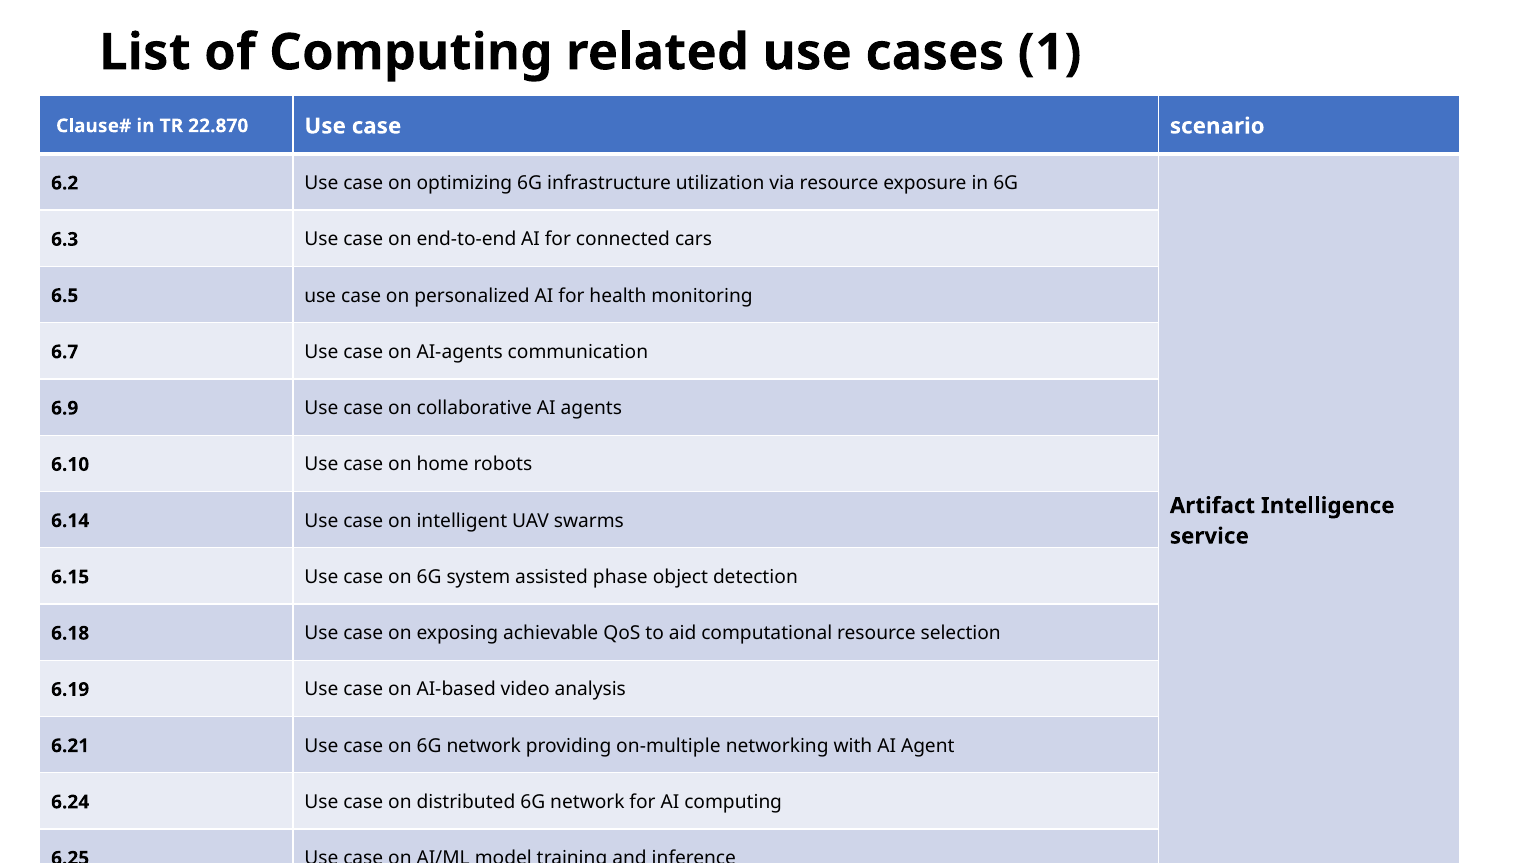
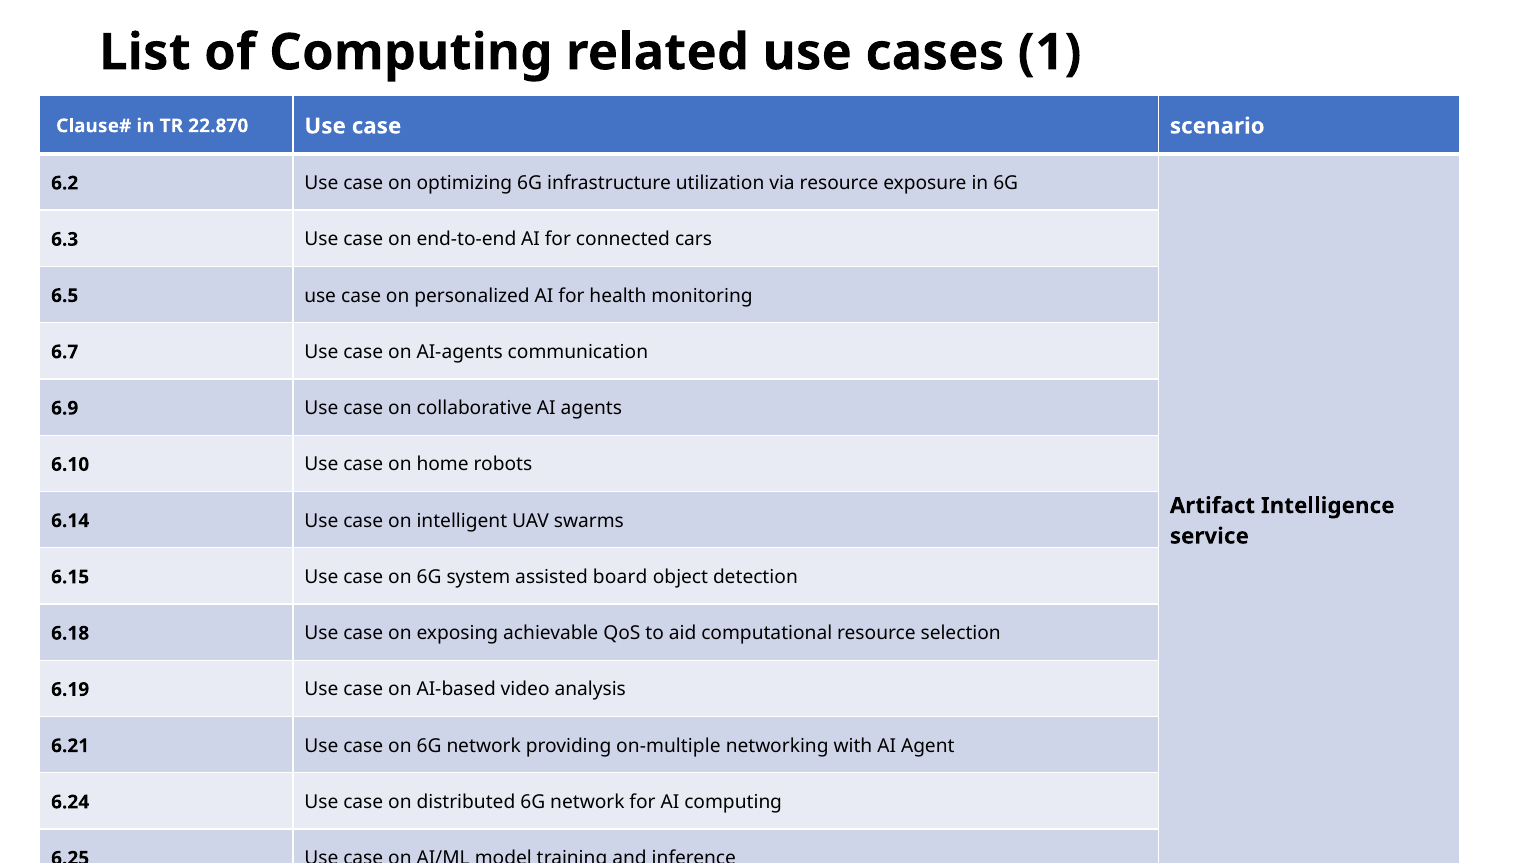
phase: phase -> board (620, 577)
